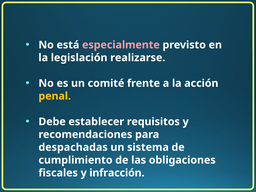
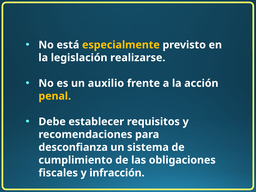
especialmente colour: pink -> yellow (121, 45)
comité: comité -> auxilio (106, 83)
despachadas: despachadas -> desconfianza (73, 147)
